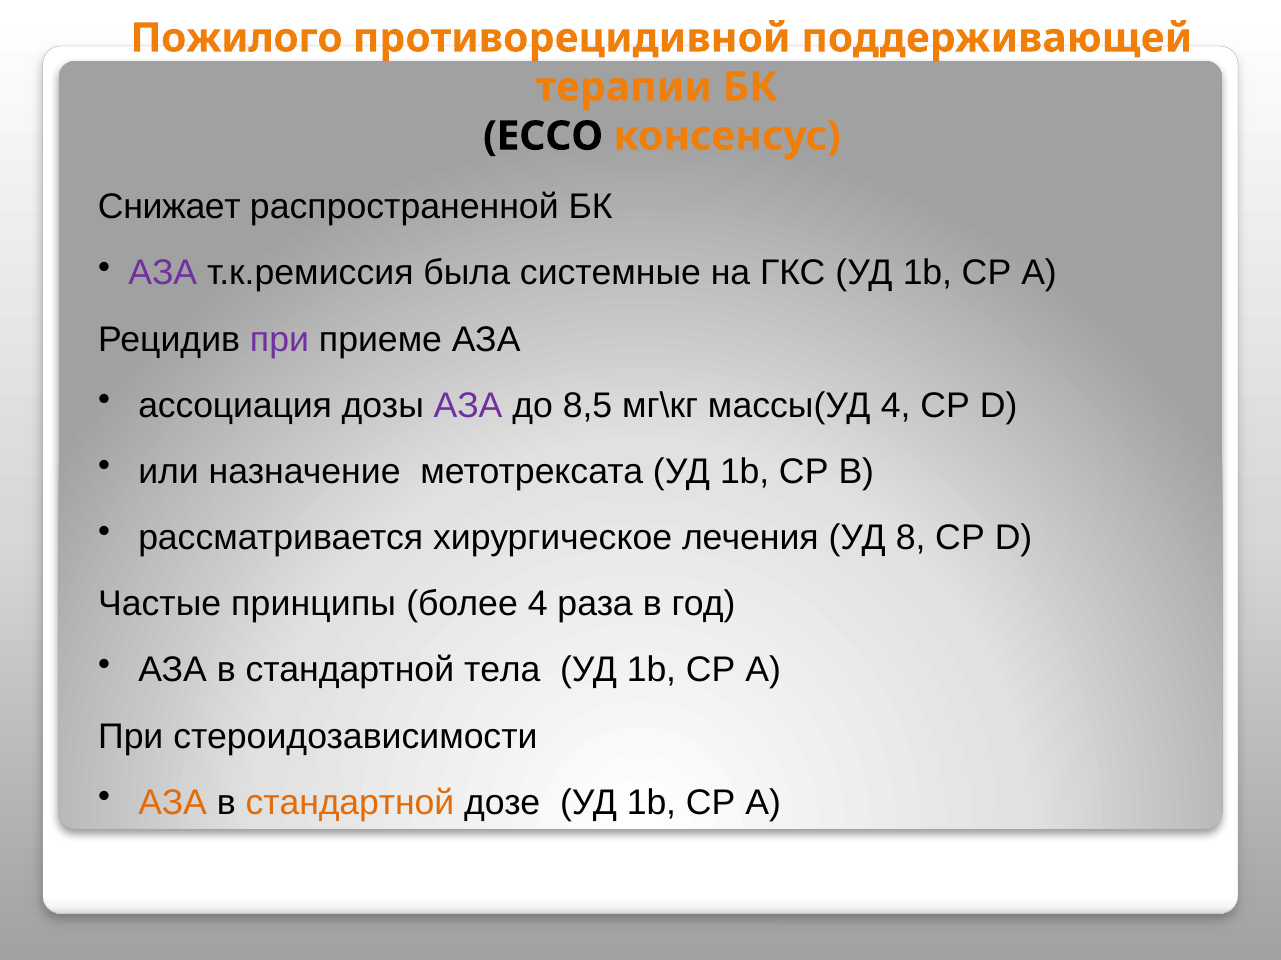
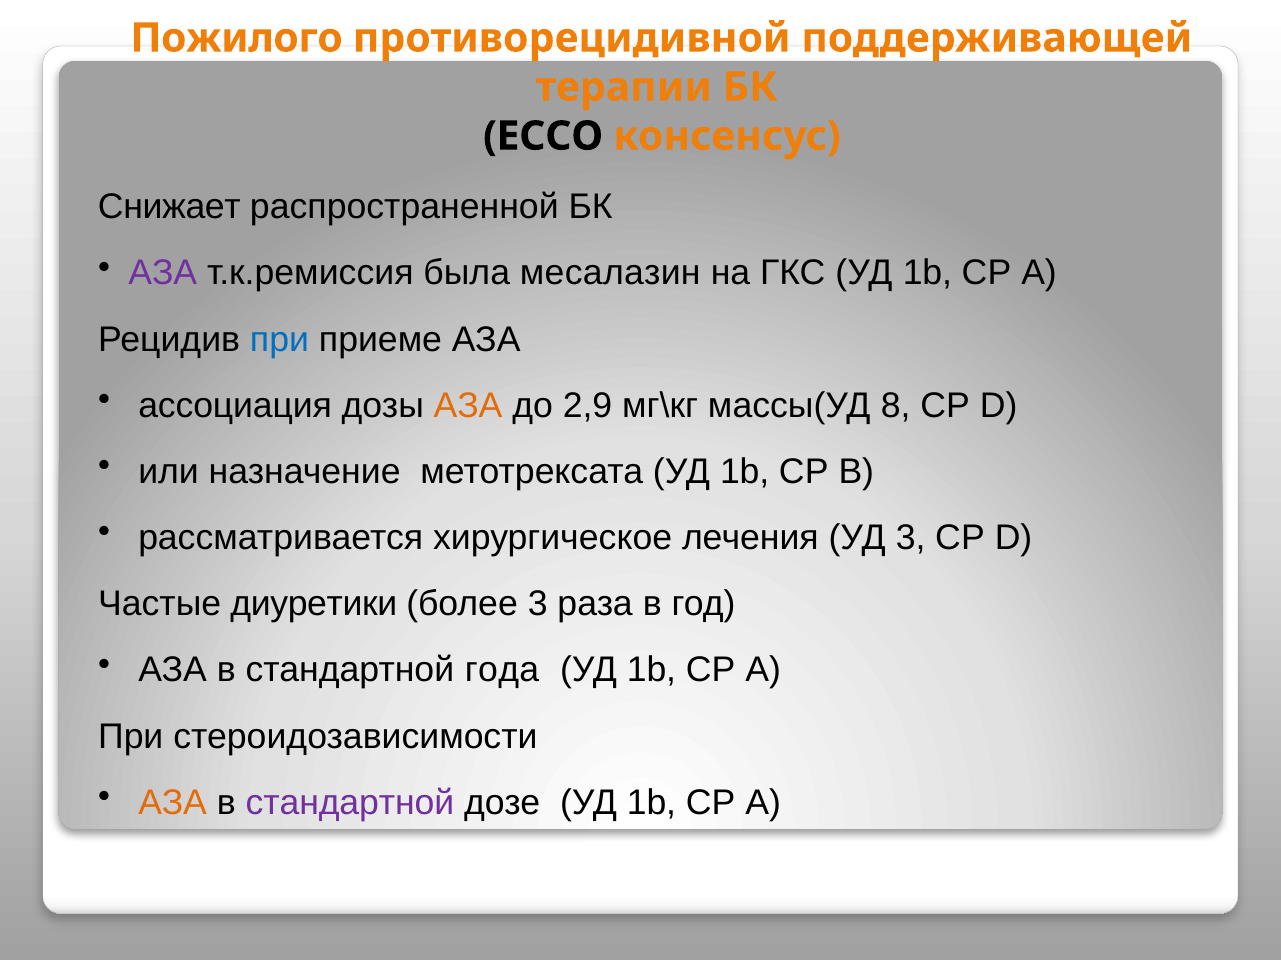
системные: системные -> месалазин (610, 273)
при colour: purple -> blue (279, 340)
АЗА colour: purple -> orange (468, 406)
8,5: 8,5 -> 2,9 (588, 406)
массы(УД 4: 4 -> 8 (896, 406)
УД 8: 8 -> 3 (911, 538)
принципы: принципы -> диуретики (314, 604)
более 4: 4 -> 3 (538, 604)
тела: тела -> года (502, 671)
стандартной colour: orange -> purple (350, 803)
